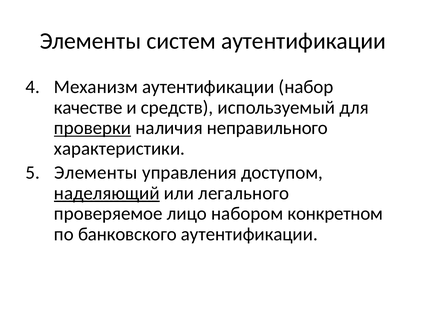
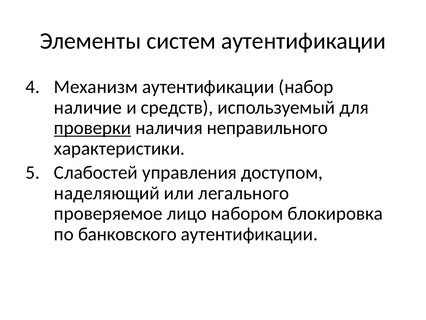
качестве: качестве -> наличие (88, 107)
Элементы: Элементы -> Слабостей (96, 172)
наделяющий underline: present -> none (107, 193)
конкретном: конкретном -> блокировка (335, 213)
